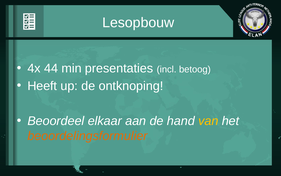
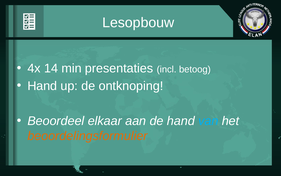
44: 44 -> 14 (51, 68)
Heeft: Heeft -> Hand (42, 86)
van colour: yellow -> light blue (208, 121)
